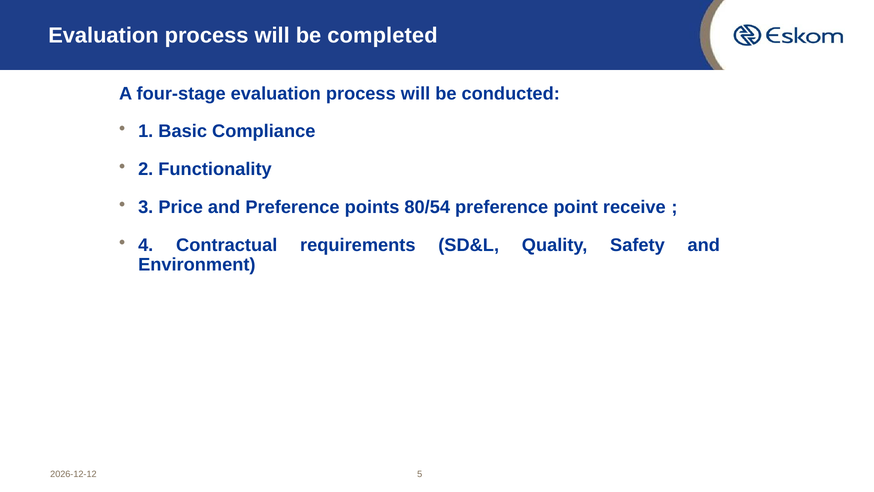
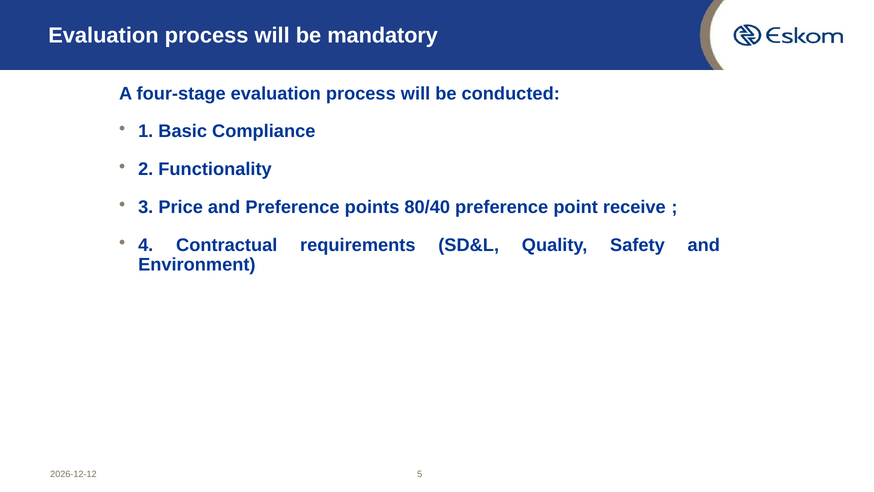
completed: completed -> mandatory (383, 35)
80/54: 80/54 -> 80/40 (427, 207)
